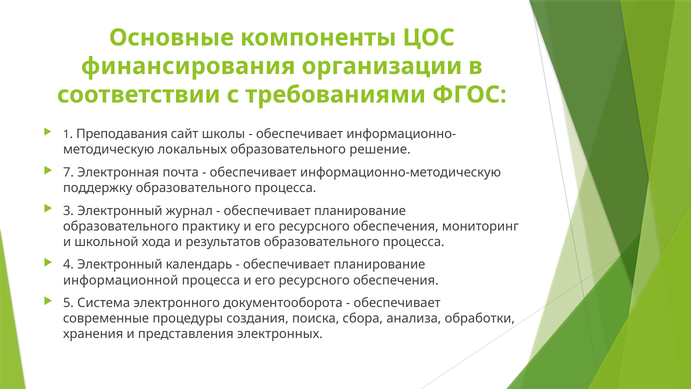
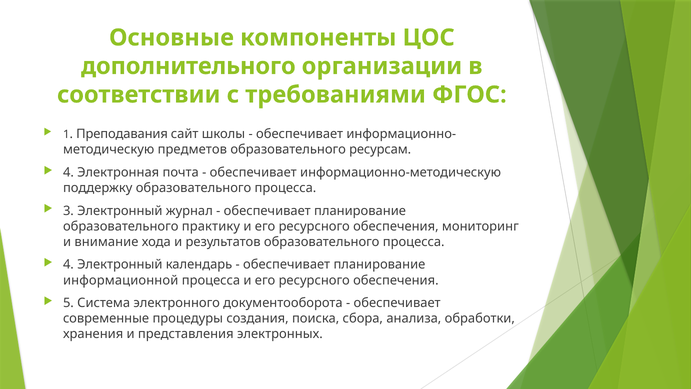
финансирования: финансирования -> дополнительного (188, 66)
локальных: локальных -> предметов (192, 150)
решение: решение -> ресурсам (380, 150)
7: 7 -> 4 (68, 172)
школьной: школьной -> внимание (106, 242)
